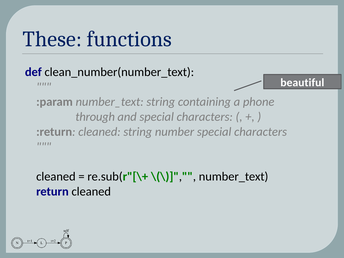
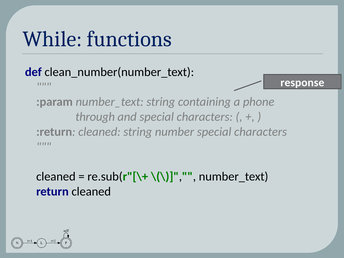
These: These -> While (52, 39)
beautiful: beautiful -> response (302, 82)
